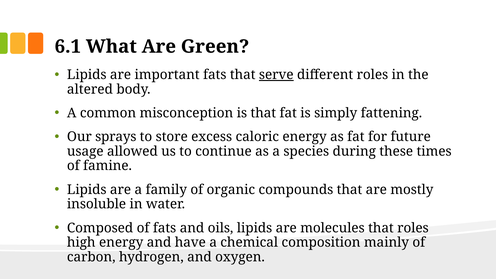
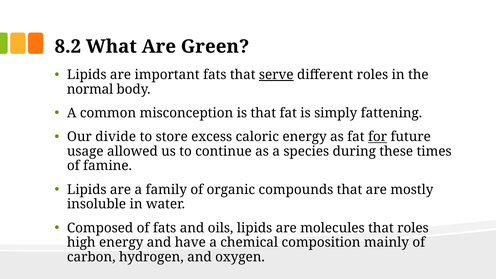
6.1: 6.1 -> 8.2 (68, 47)
altered: altered -> normal (90, 89)
sprays: sprays -> divide (116, 137)
for underline: none -> present (378, 137)
